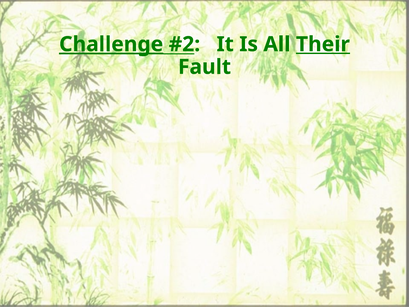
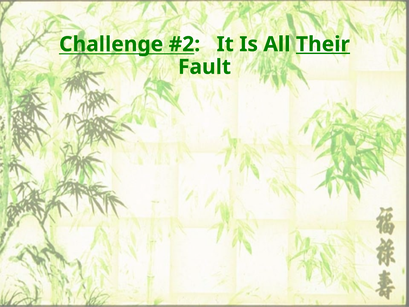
Challenge underline: present -> none (111, 44)
